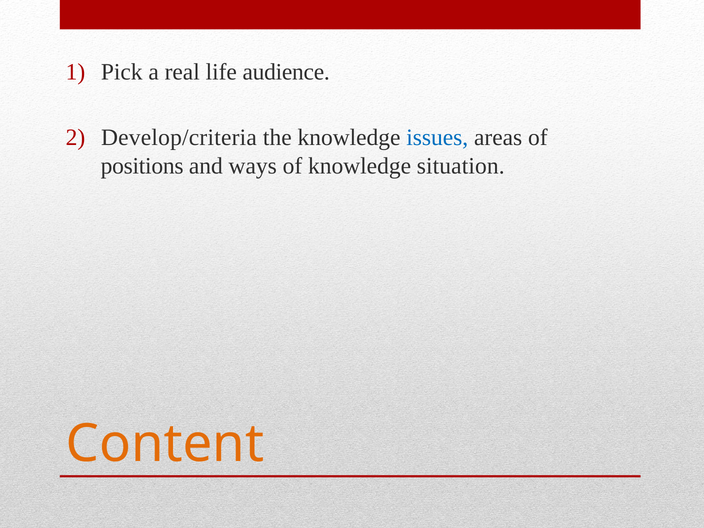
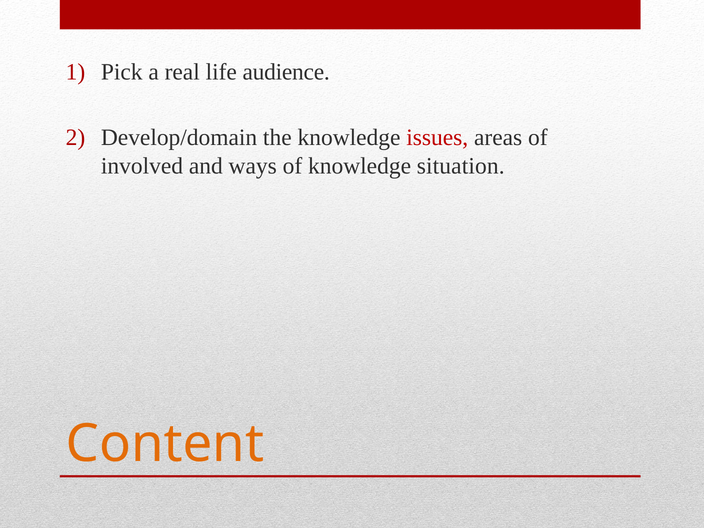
Develop/criteria: Develop/criteria -> Develop/domain (179, 138)
issues colour: blue -> red (437, 138)
positions: positions -> involved (142, 166)
